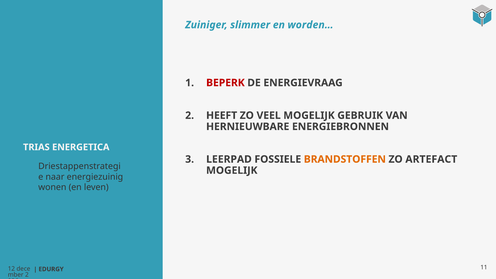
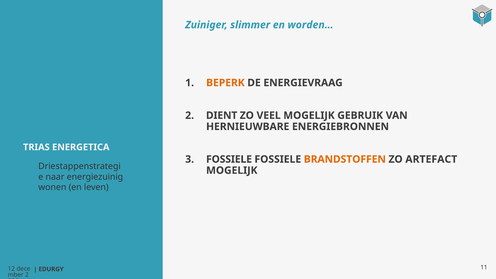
BEPERK colour: red -> orange (225, 83)
HEEFT: HEEFT -> DIENT (222, 115)
LEERPAD: LEERPAD -> FOSSIELE (229, 159)
